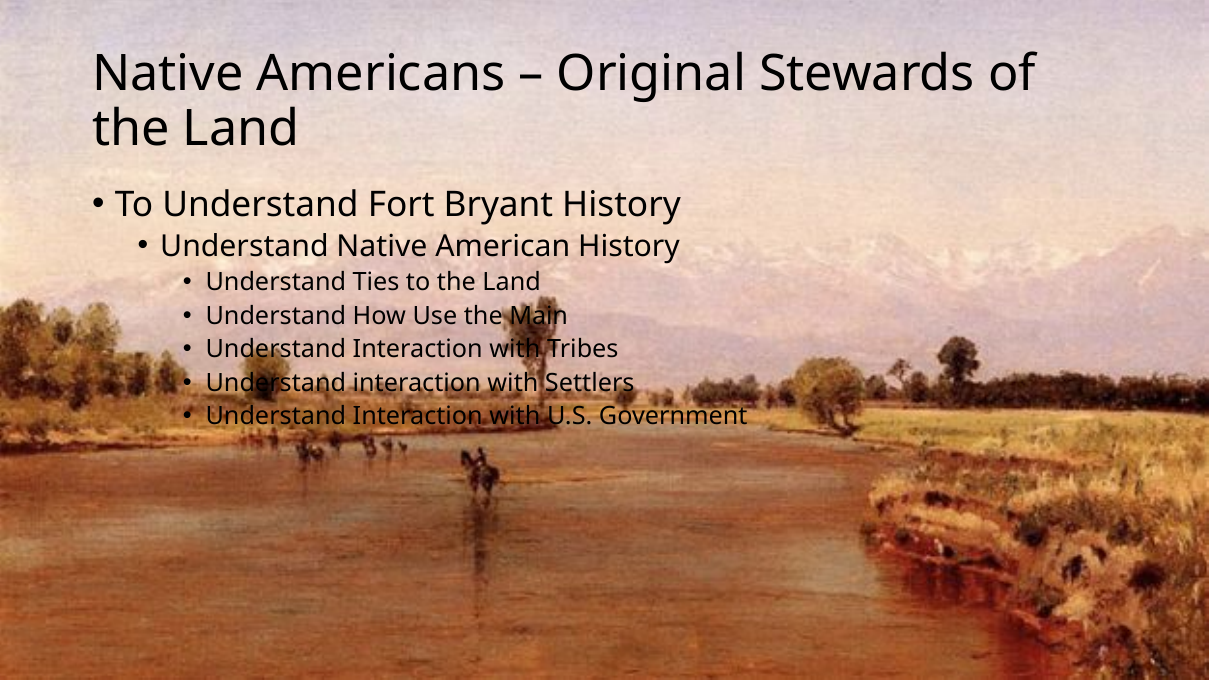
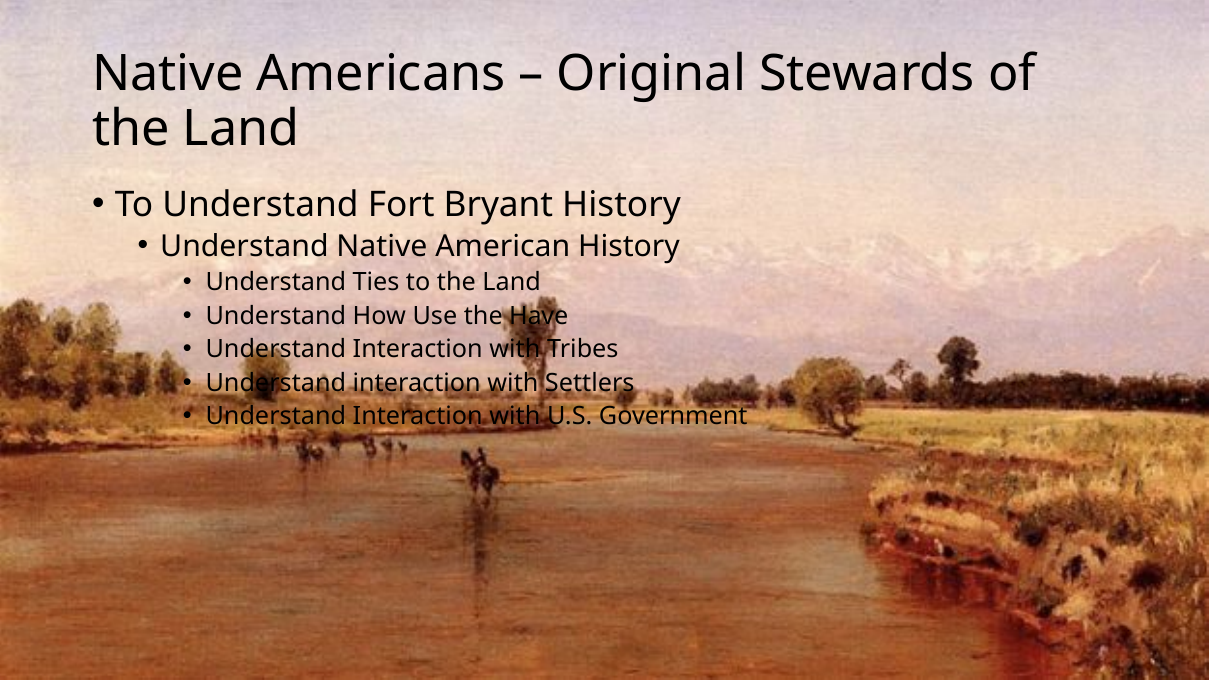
Main: Main -> Have (539, 316)
